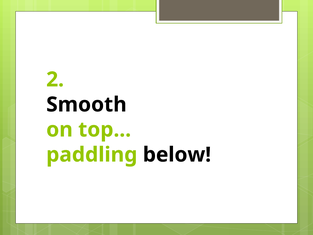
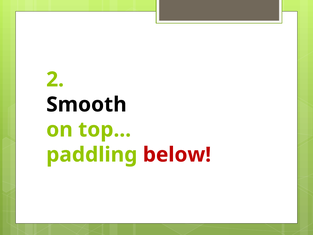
below colour: black -> red (177, 155)
